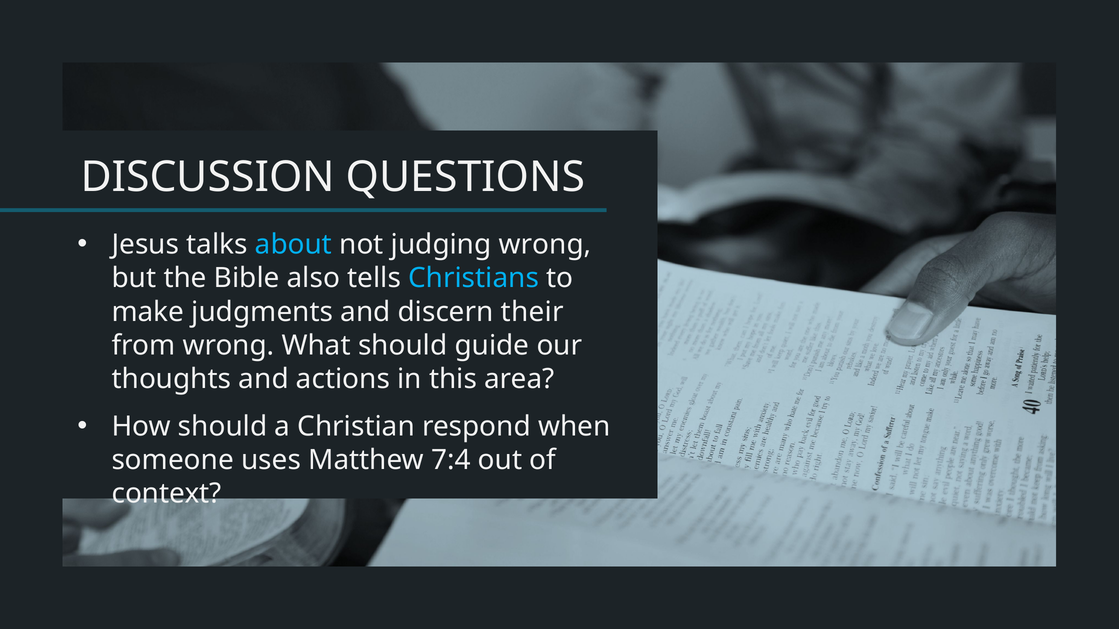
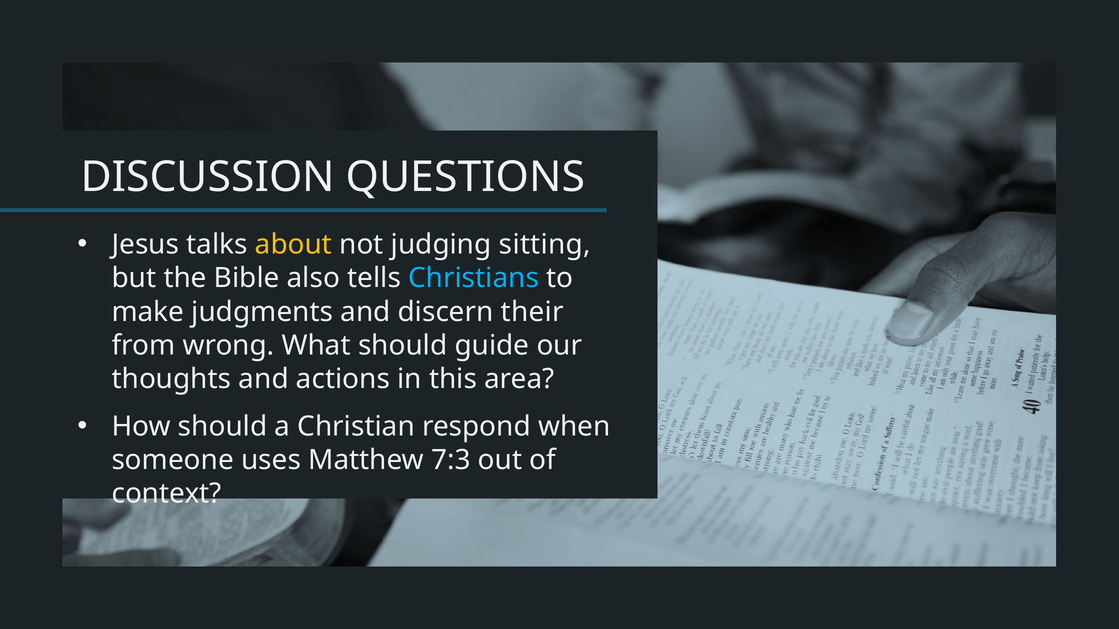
about colour: light blue -> yellow (293, 245)
judging wrong: wrong -> sitting (545, 245)
7:4: 7:4 -> 7:3 (451, 460)
